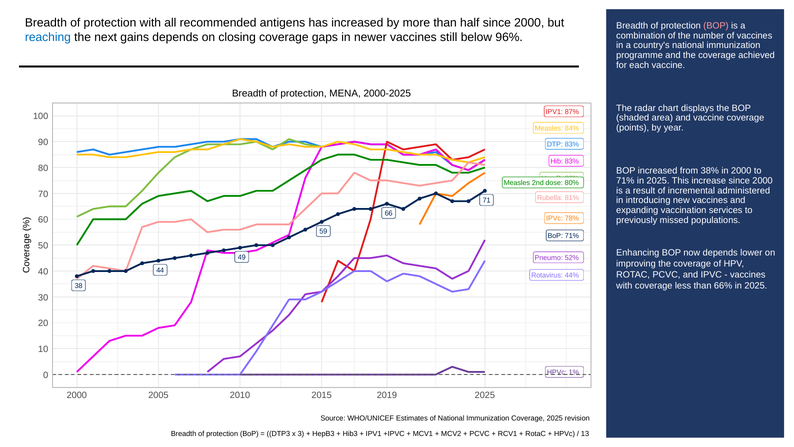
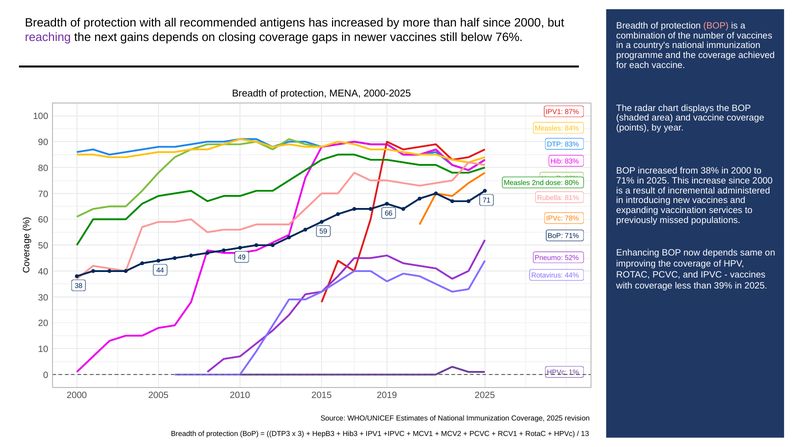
reaching colour: blue -> purple (48, 37)
96%: 96% -> 76% (509, 37)
lower: lower -> same (751, 252)
66%: 66% -> 39% (723, 285)
